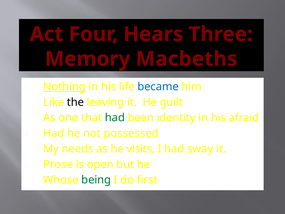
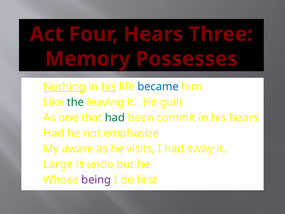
Macbeths: Macbeths -> Possesses (187, 59)
his underline: none -> present (109, 87)
the colour: black -> green (75, 102)
identity: identity -> commit (176, 118)
his afraid: afraid -> hears (244, 118)
possessed: possessed -> emphasize (131, 133)
needs: needs -> aware (78, 149)
Prose: Prose -> Large (58, 164)
open: open -> undo (100, 164)
being colour: green -> purple (96, 180)
